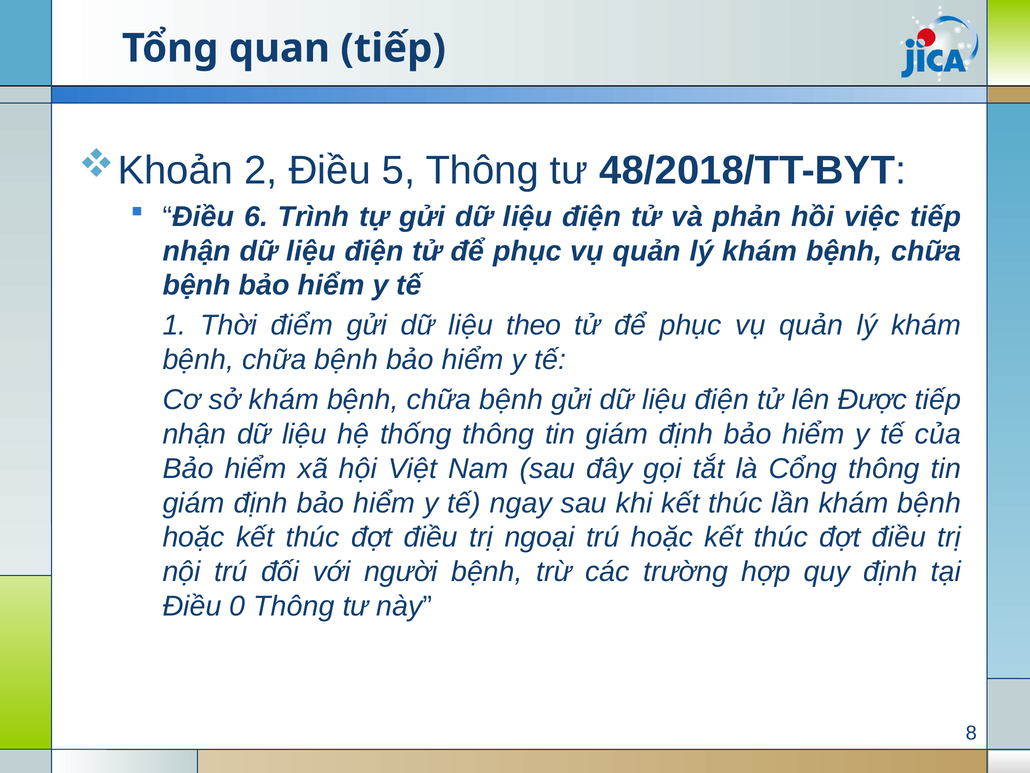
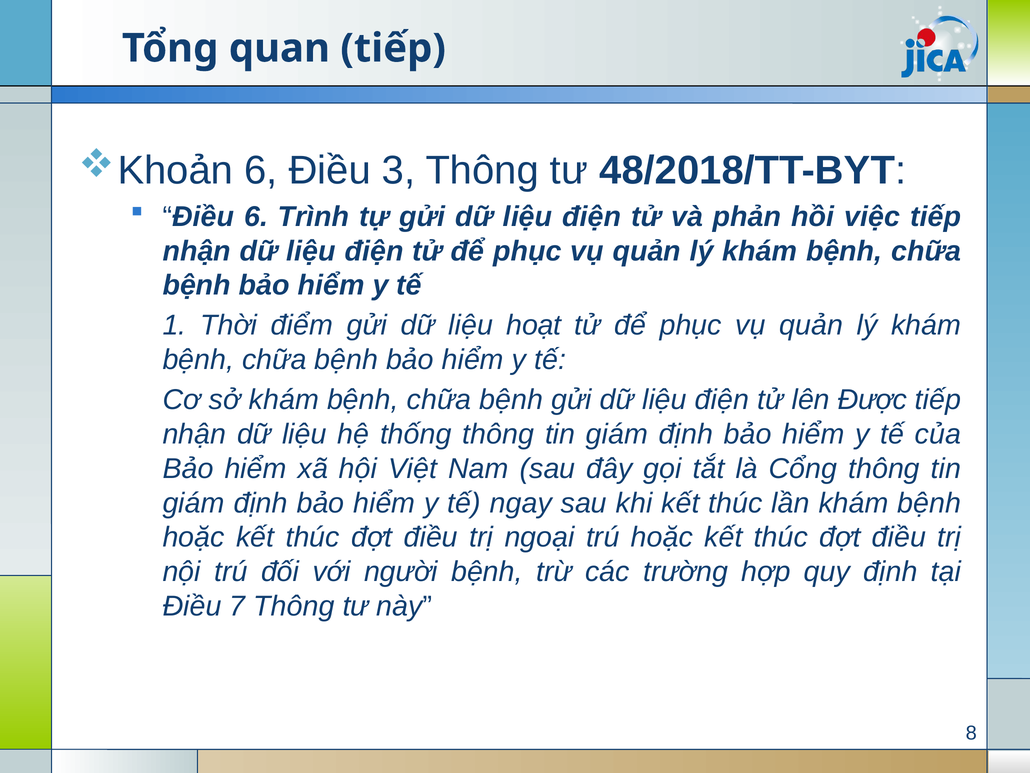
2: 2 -> 6 (261, 170)
5: 5 -> 3 (399, 170)
theo: theo -> hoạt (534, 325)
0: 0 -> 7 (237, 606)
